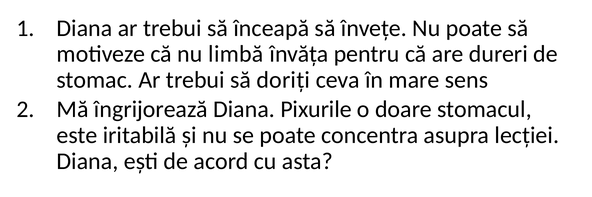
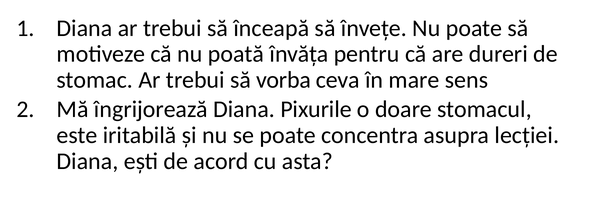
limbă: limbă -> poată (236, 54)
doriți: doriți -> vorba (283, 80)
